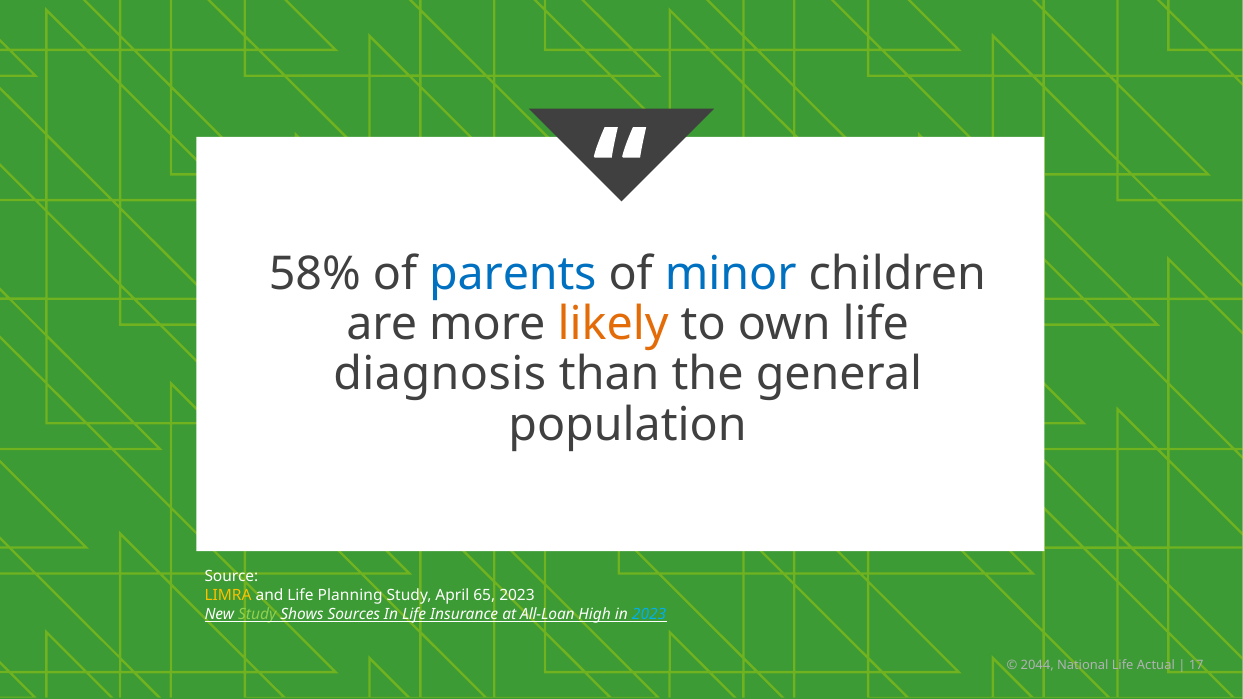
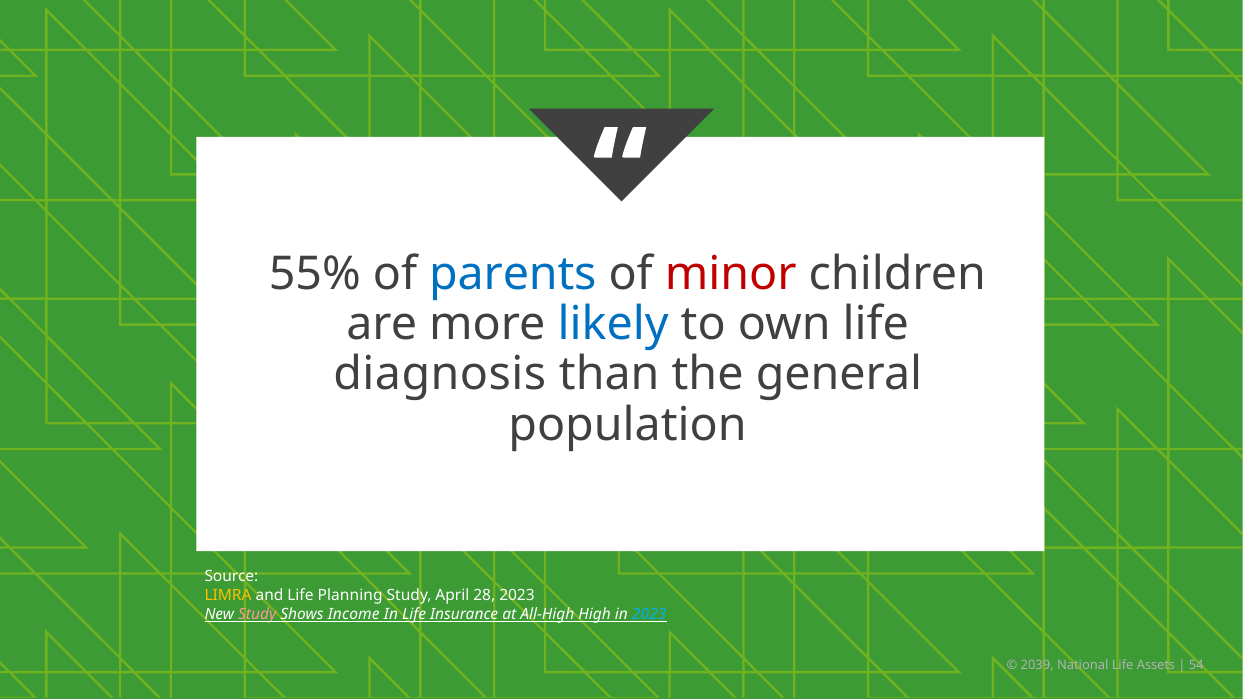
58%: 58% -> 55% (315, 274)
minor colour: blue -> red (731, 274)
likely colour: orange -> blue (613, 324)
65: 65 -> 28 (484, 595)
Study colour: light green -> pink (257, 614)
Sources: Sources -> Income (354, 614)
All-Loan: All-Loan -> All-High (547, 614)
2044: 2044 -> 2039 (1037, 665)
Actual: Actual -> Assets (1156, 665)
17: 17 -> 54 (1196, 665)
